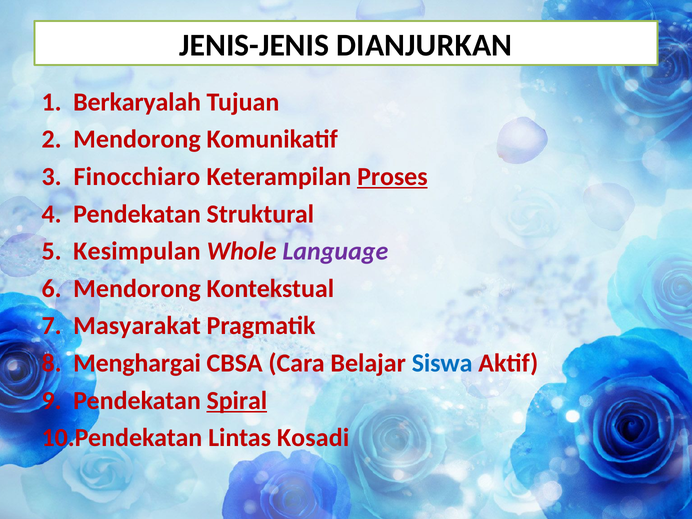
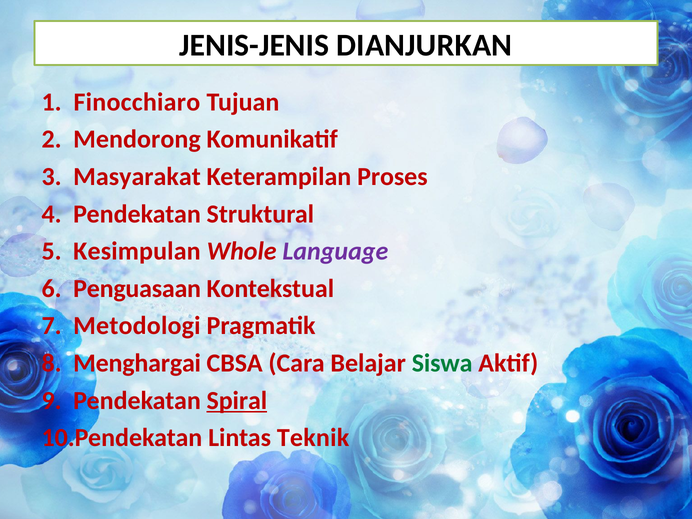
Berkaryalah: Berkaryalah -> Finocchiaro (137, 102)
Finocchiaro: Finocchiaro -> Masyarakat (137, 177)
Proses underline: present -> none (392, 177)
6 Mendorong: Mendorong -> Penguasaan (137, 289)
Masyarakat: Masyarakat -> Metodologi (137, 326)
Siswa colour: blue -> green (442, 363)
Kosadi: Kosadi -> Teknik (313, 438)
